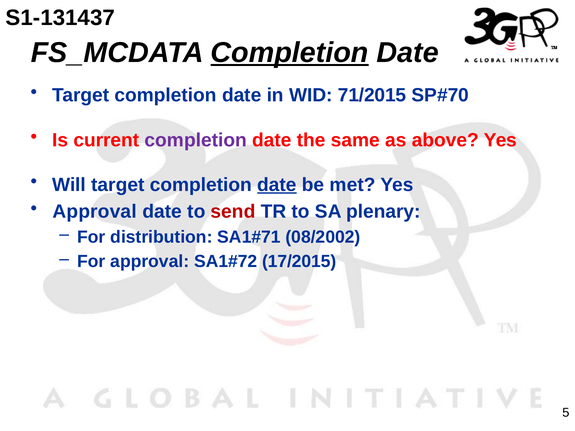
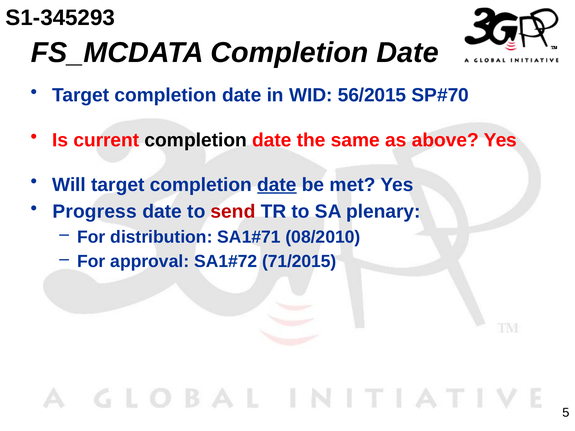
S1-131437: S1-131437 -> S1-345293 (60, 18)
Completion underline: present -> none (290, 53)
71/2015: 71/2015 -> 56/2015 (372, 95)
completion colour: purple -> black (196, 140)
Approval: Approval -> Progress (95, 212)
08/2002: 08/2002 -> 08/2010 (323, 237)
17/2015: 17/2015 -> 71/2015 (299, 262)
